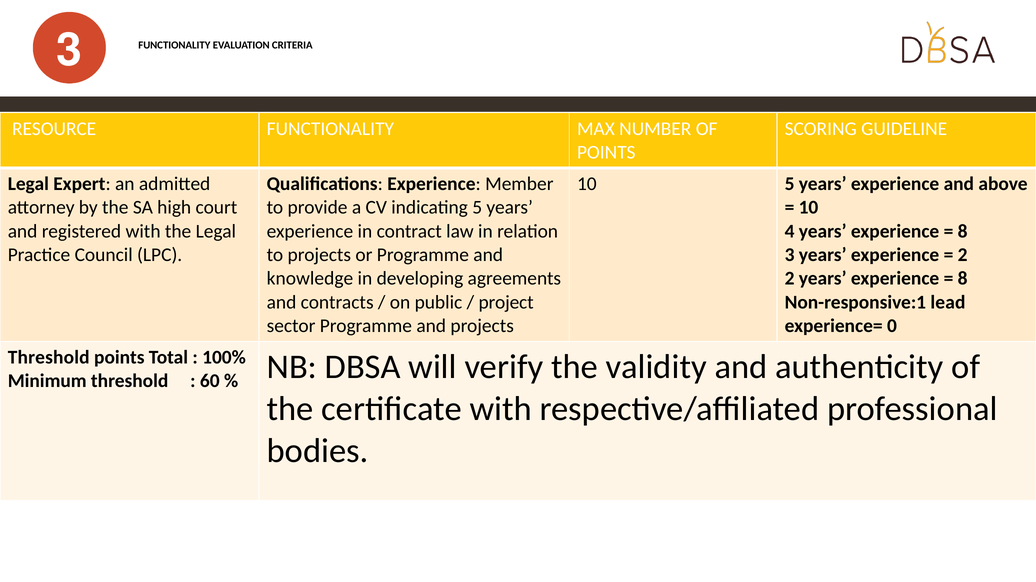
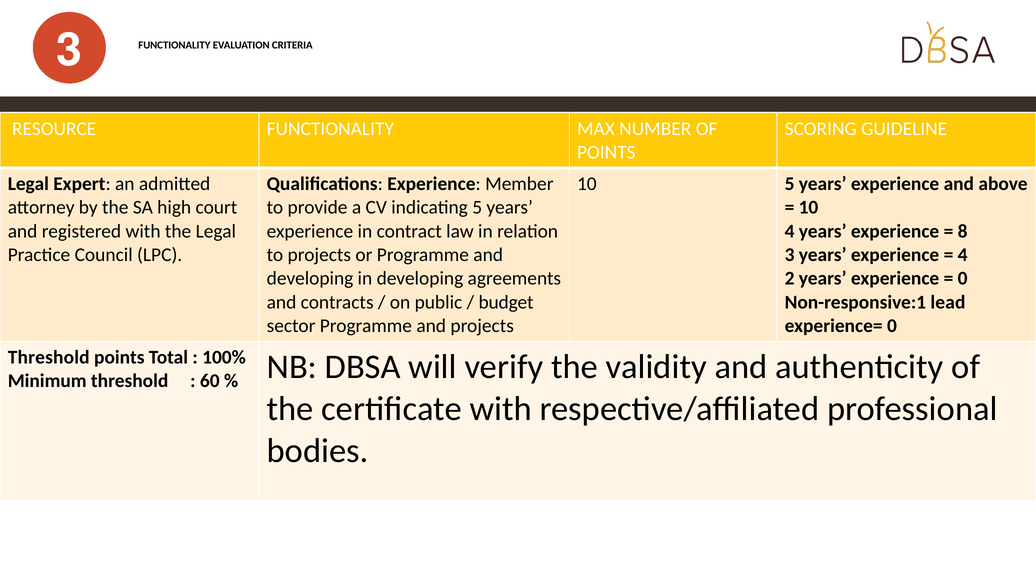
2: 2 -> 4 (963, 255)
knowledge: knowledge -> developing (310, 279)
8: 8 -> 0 (963, 279)
project: project -> budget (506, 303)
